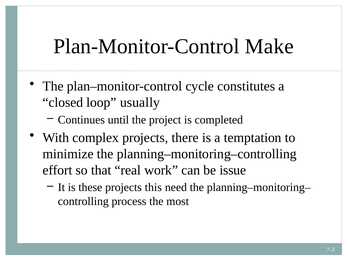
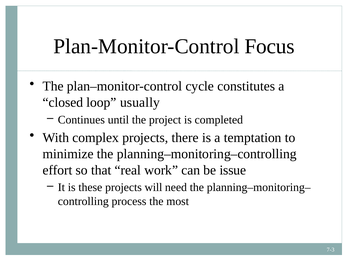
Make: Make -> Focus (270, 46)
this: this -> will (153, 187)
